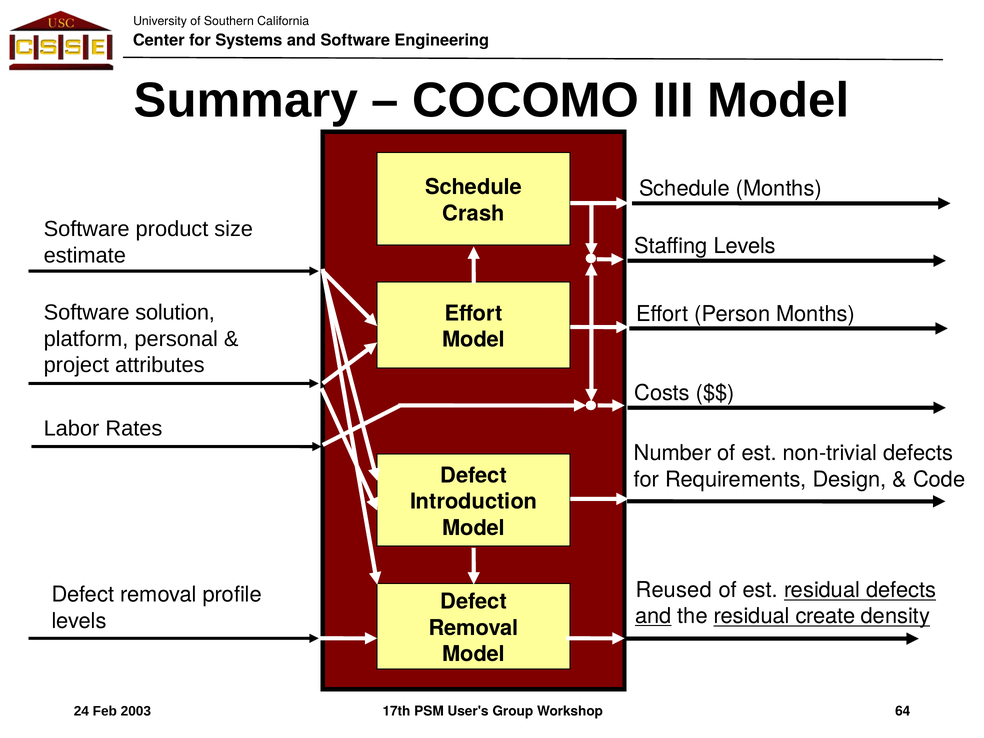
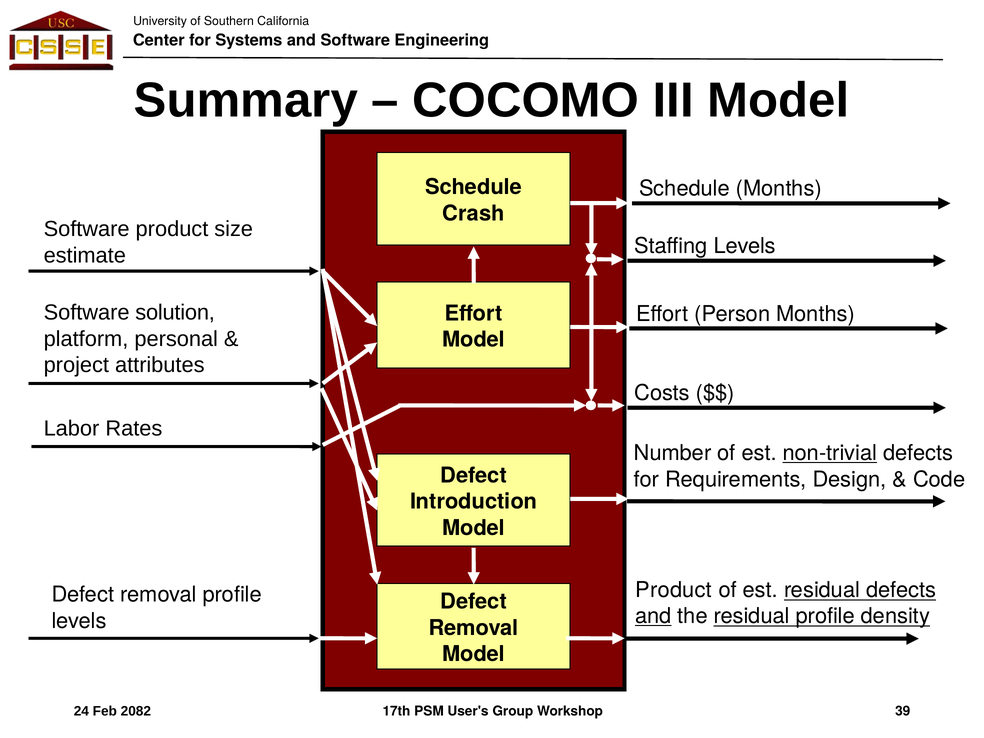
non-trivial underline: none -> present (830, 453)
Reused: Reused -> Product (674, 590)
residual create: create -> profile (825, 616)
2003: 2003 -> 2082 (136, 711)
64: 64 -> 39 (903, 711)
